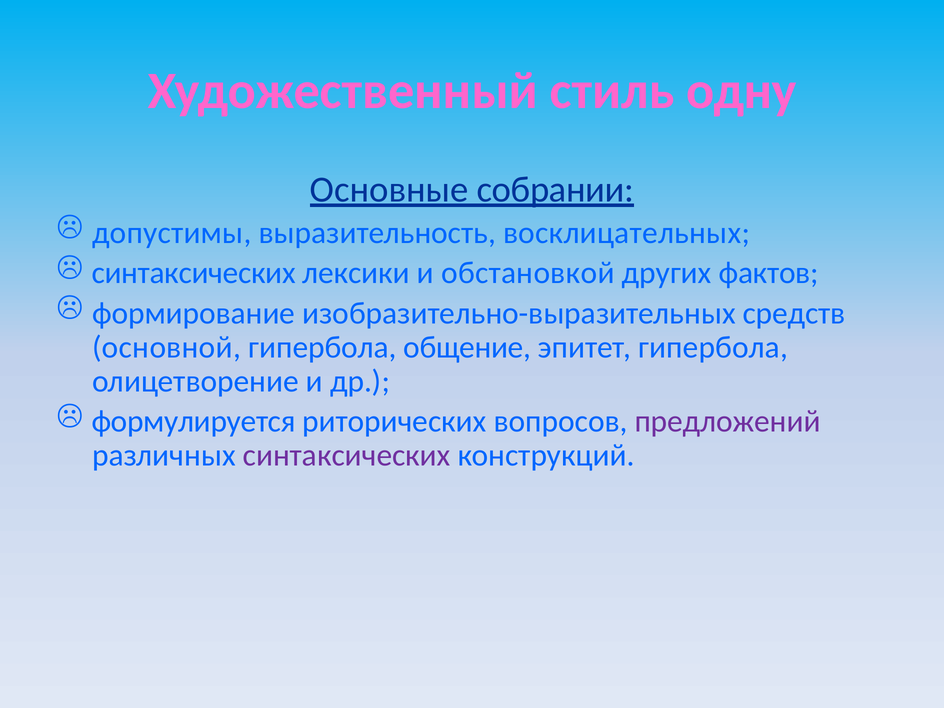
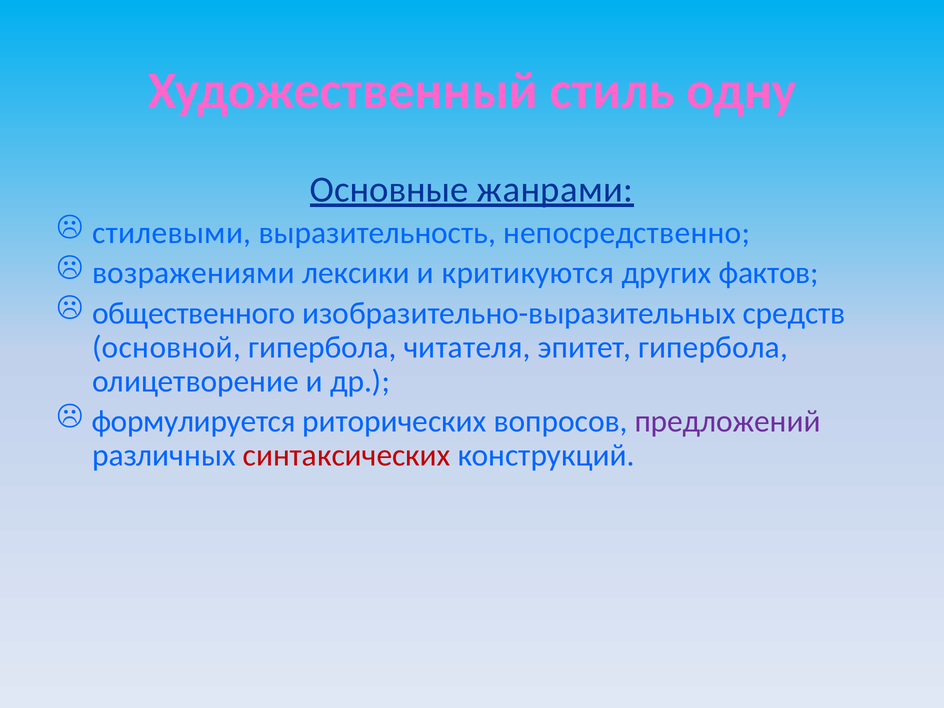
собрании: собрании -> жанрами (555, 190)
допустимы: допустимы -> стилевыми (172, 233)
восклицательных: восклицательных -> непосредственно (626, 233)
синтаксических: синтаксических -> возражениями (193, 273)
обстановкой: обстановкой -> критикуются (528, 273)
формирование: формирование -> общественного (194, 313)
общение: общение -> читателя (467, 347)
синтаксических colour: purple -> red (347, 455)
